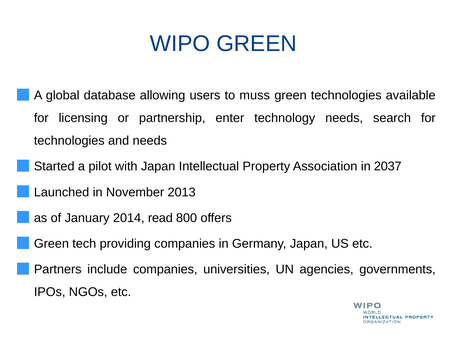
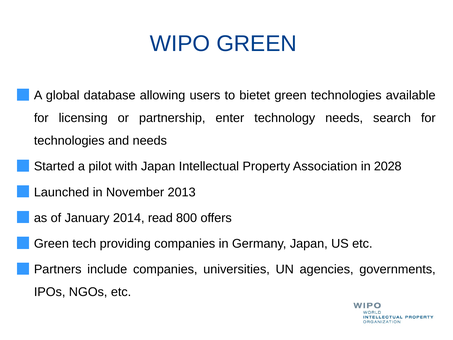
muss: muss -> bietet (255, 95)
2037: 2037 -> 2028 (388, 166)
